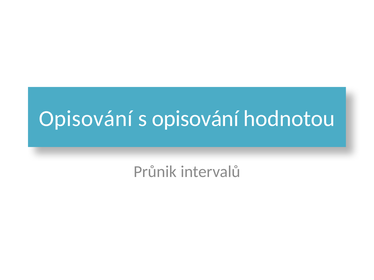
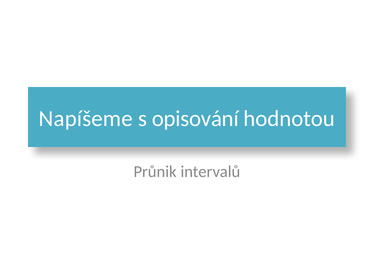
Opisování: Opisování -> Napíšeme (86, 119)
